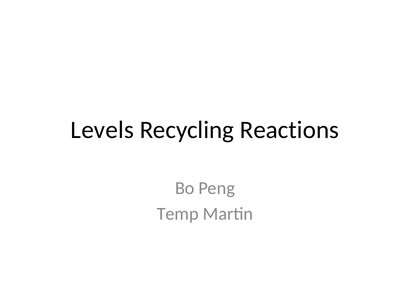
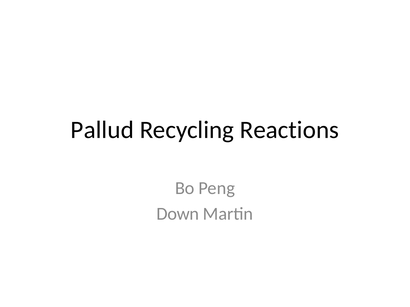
Levels: Levels -> Pallud (102, 130)
Temp: Temp -> Down (178, 214)
